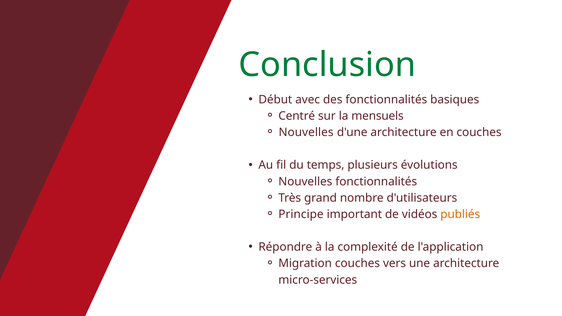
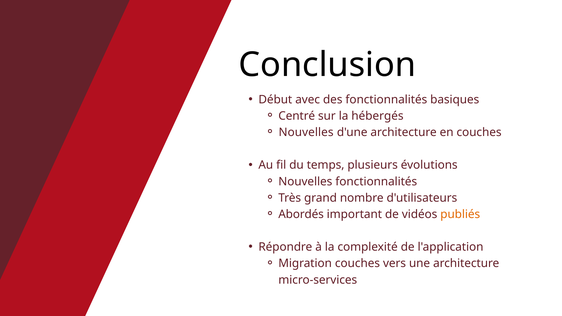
Conclusion colour: green -> black (327, 65)
mensuels: mensuels -> hébergés (377, 116)
Principe: Principe -> Abordés (301, 214)
